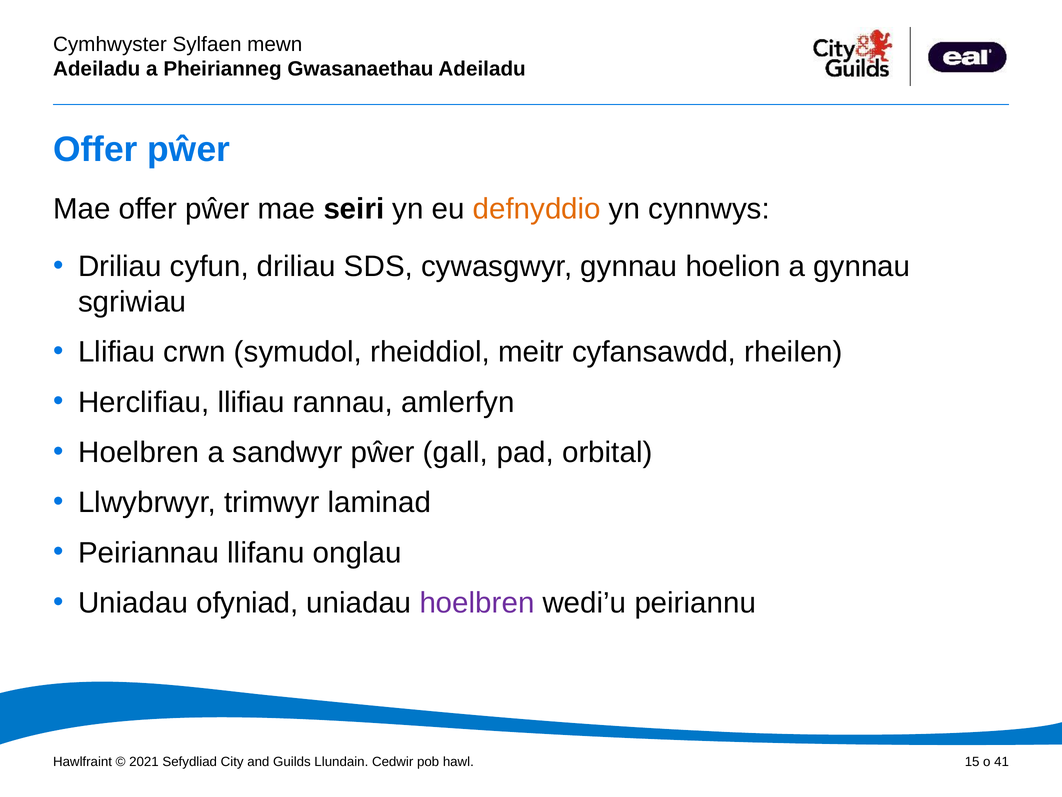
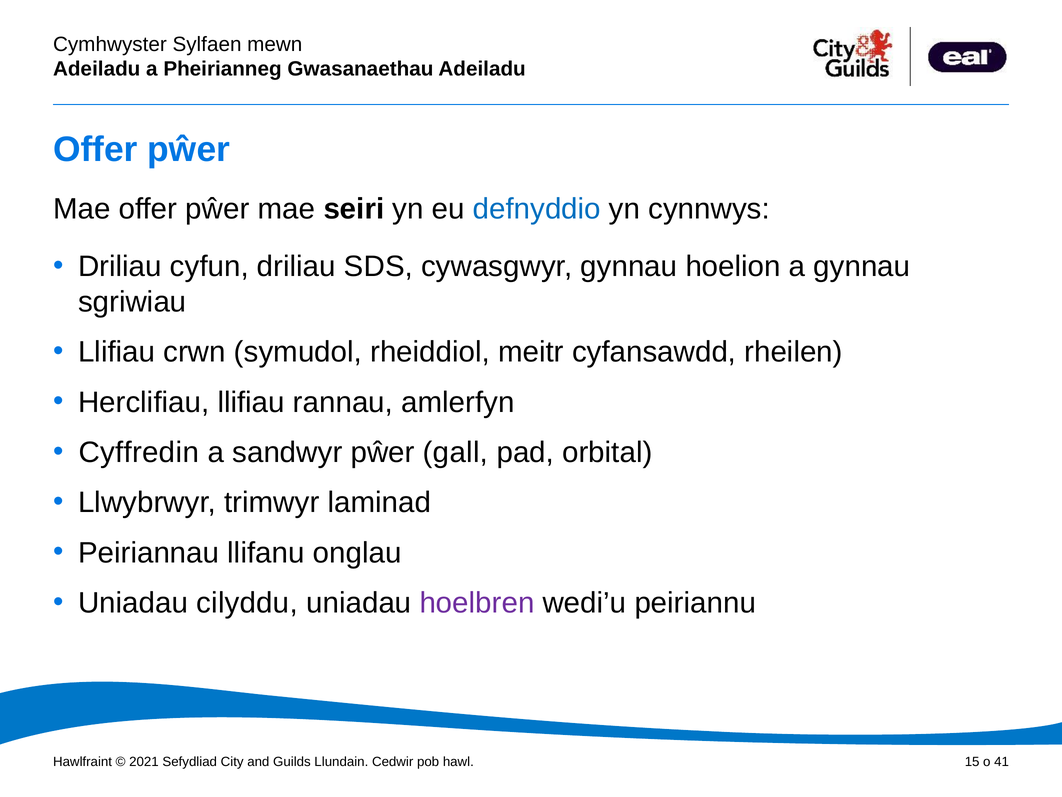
defnyddio colour: orange -> blue (537, 209)
Hoelbren: Hoelbren -> Cyffredin (139, 452)
ofyniad: ofyniad -> cilyddu (247, 603)
